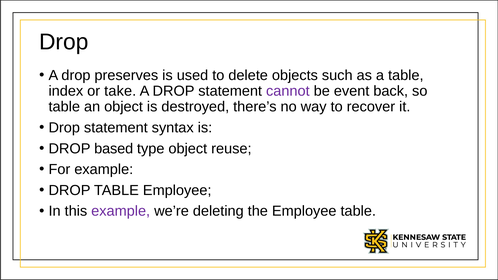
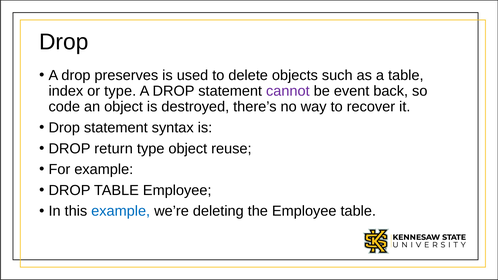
or take: take -> type (120, 91)
table: table -> code (64, 107)
based: based -> return (114, 149)
example colour: purple -> blue (121, 211)
